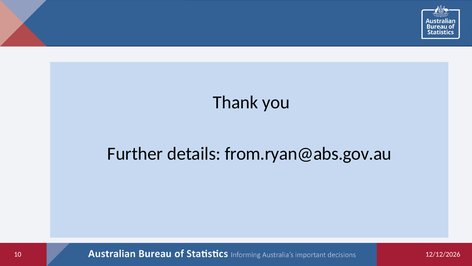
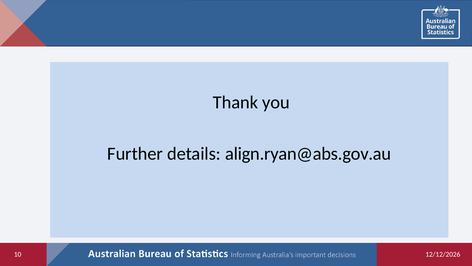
from.ryan@abs.gov.au: from.ryan@abs.gov.au -> align.ryan@abs.gov.au (308, 154)
